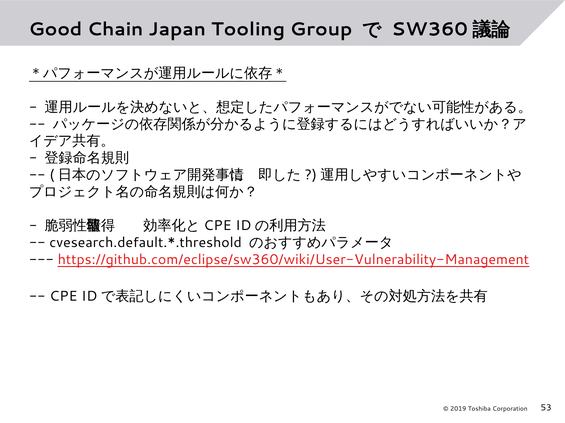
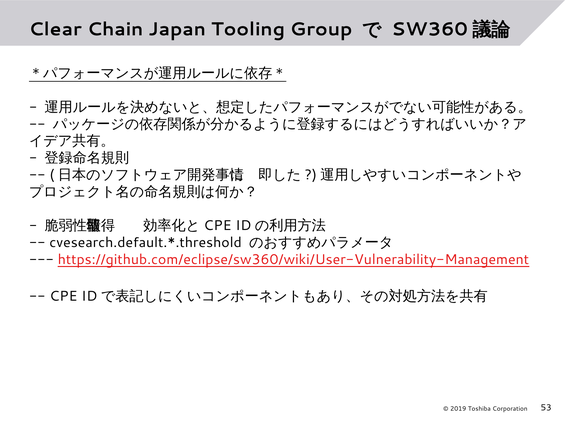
Good: Good -> Clear (55, 29)
